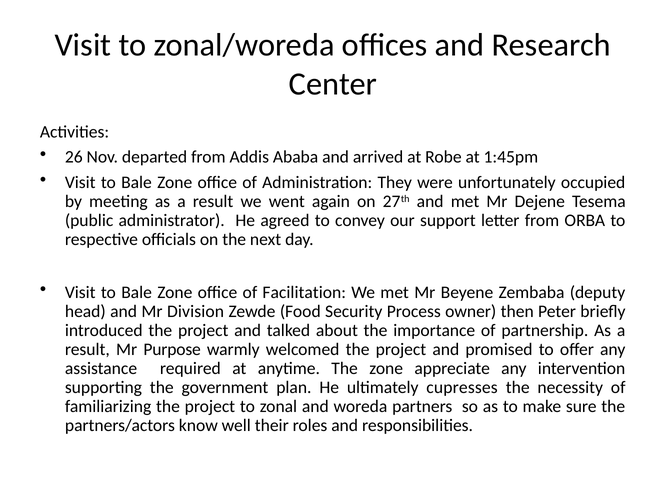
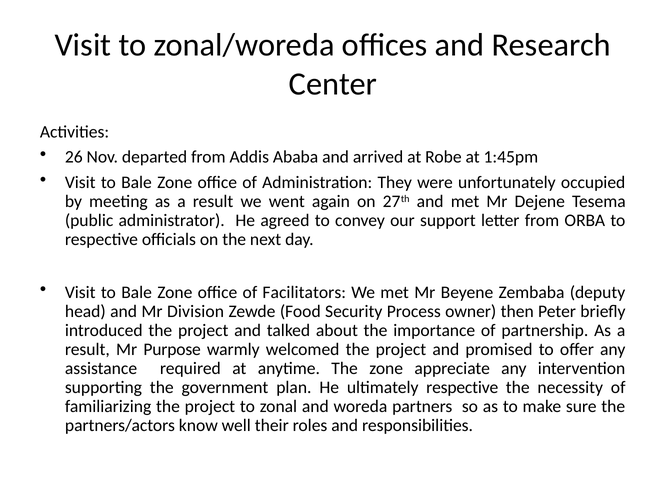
Facilitation: Facilitation -> Facilitators (304, 292)
ultimately cupresses: cupresses -> respective (462, 387)
